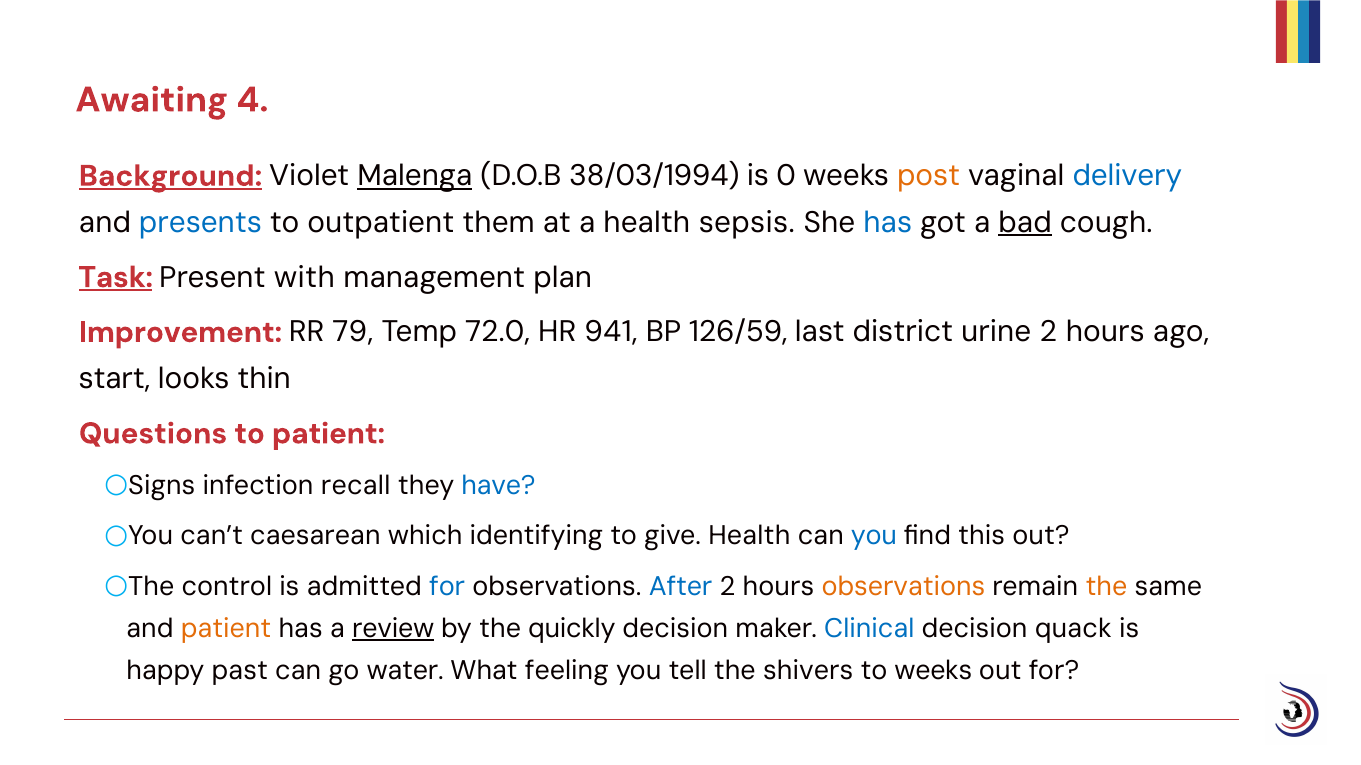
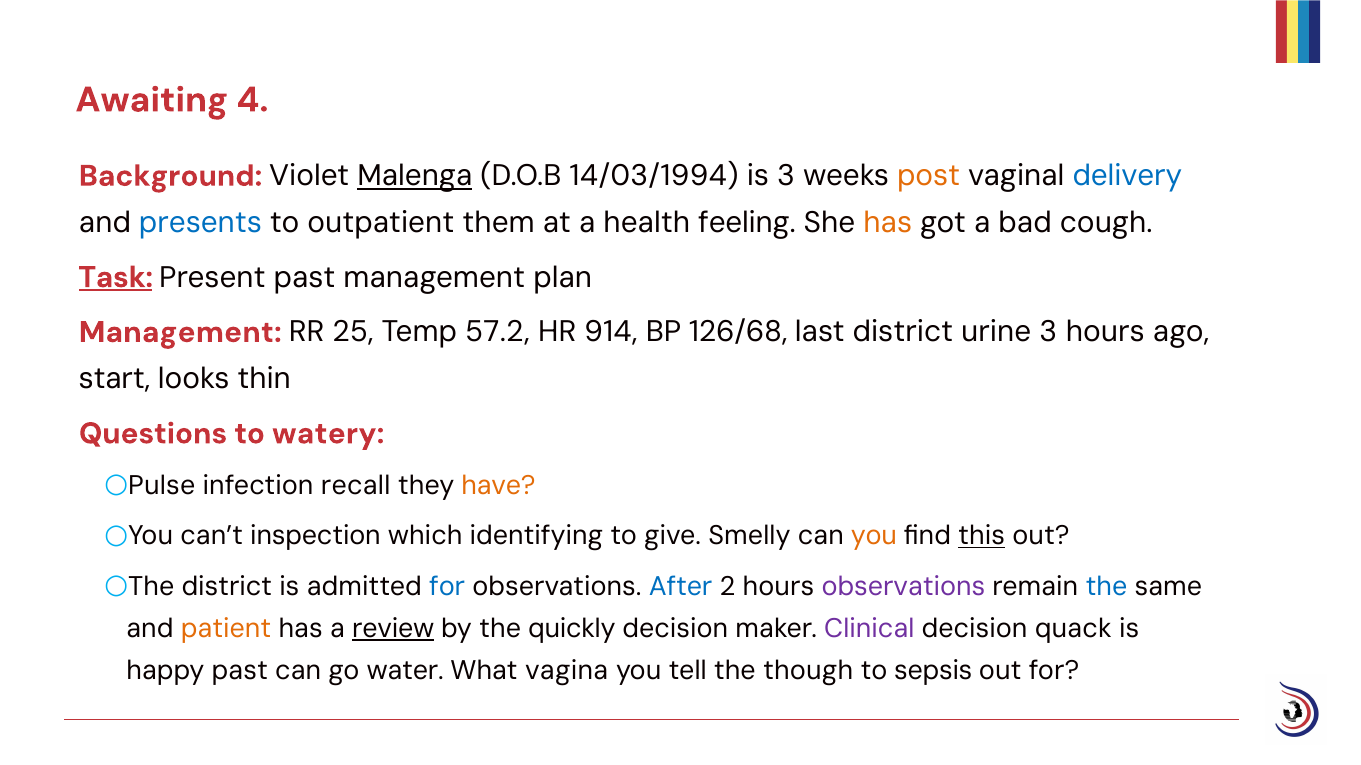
Background underline: present -> none (171, 176)
38/03/1994: 38/03/1994 -> 14/03/1994 (654, 176)
is 0: 0 -> 3 (786, 176)
sepsis: sepsis -> feeling (747, 222)
has colour: blue -> orange (888, 222)
bad underline: present -> none (1025, 222)
Present with: with -> past (305, 277)
Improvement: Improvement -> Management (180, 332)
79: 79 -> 25 (353, 332)
72.0: 72.0 -> 57.2 (498, 332)
941: 941 -> 914 (611, 332)
126/59: 126/59 -> 126/68 (738, 332)
urine 2: 2 -> 3 (1048, 332)
to patient: patient -> watery (328, 434)
Signs: Signs -> Pulse (162, 486)
have colour: blue -> orange (498, 486)
caesarean: caesarean -> inspection (316, 536)
give Health: Health -> Smelly (749, 536)
you colour: blue -> orange (874, 536)
this underline: none -> present (982, 536)
The control: control -> district (227, 587)
observations colour: orange -> purple (903, 587)
the colour: orange -> blue (1106, 587)
Clinical colour: blue -> purple (869, 629)
feeling: feeling -> vagina (567, 671)
shivers: shivers -> though (808, 671)
to weeks: weeks -> sepsis (933, 671)
